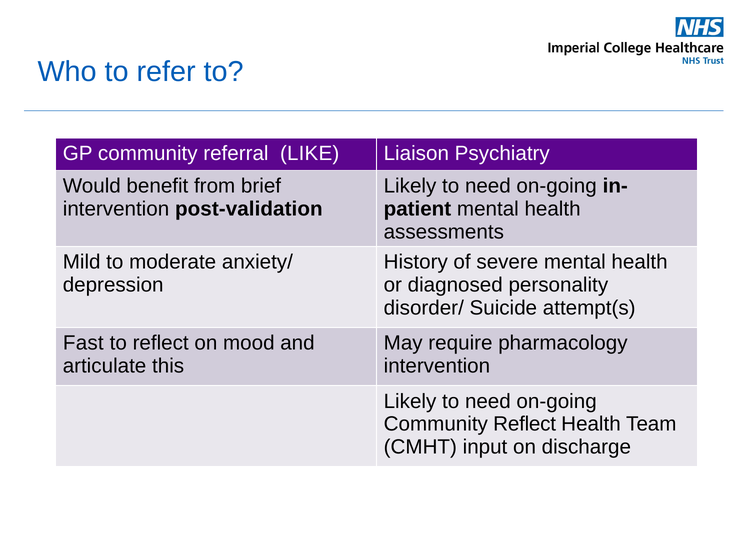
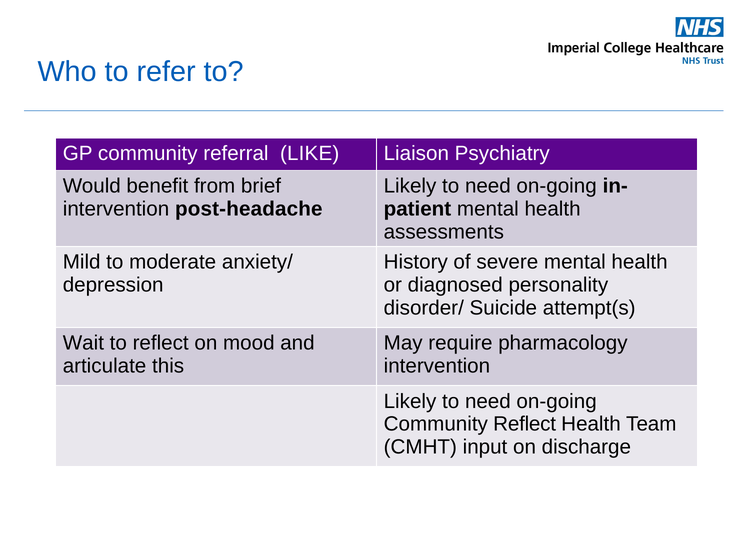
post-validation: post-validation -> post-headache (249, 209)
Fast: Fast -> Wait (83, 343)
